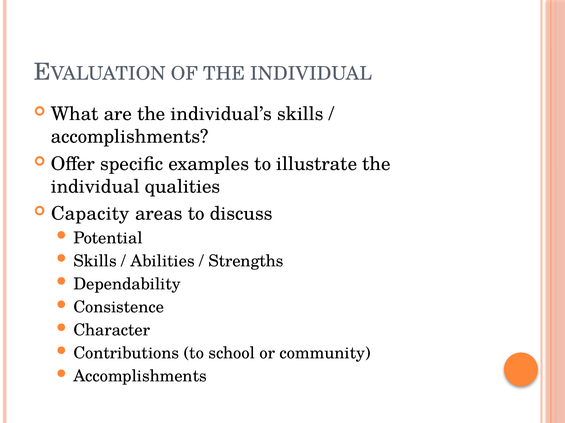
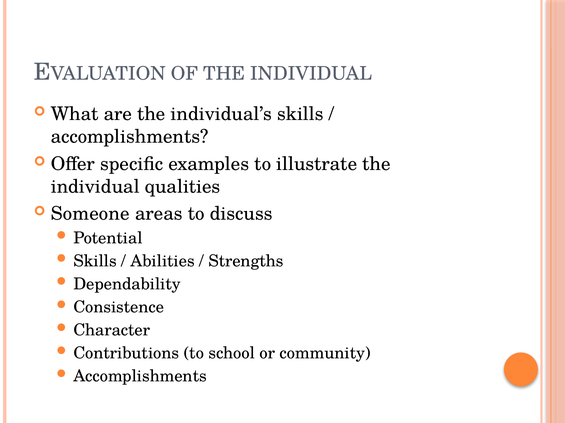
Capacity: Capacity -> Someone (90, 214)
